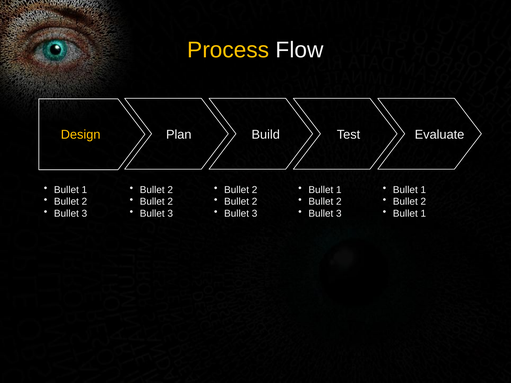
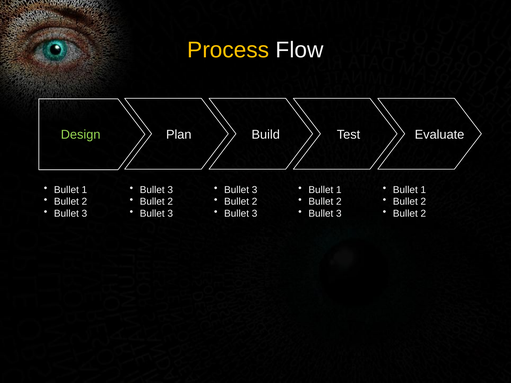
Design colour: yellow -> light green (81, 135)
2: 2 -> 3 (170, 190)
2: 2 -> 3 (255, 190)
1: 1 -> 2 (423, 214)
